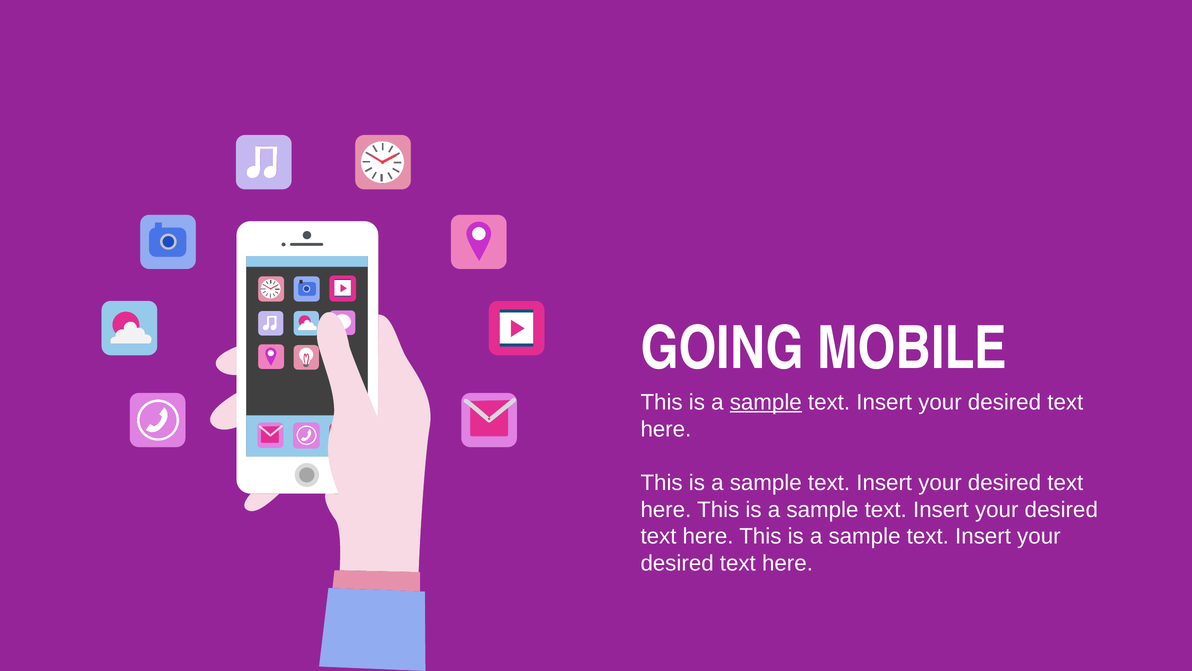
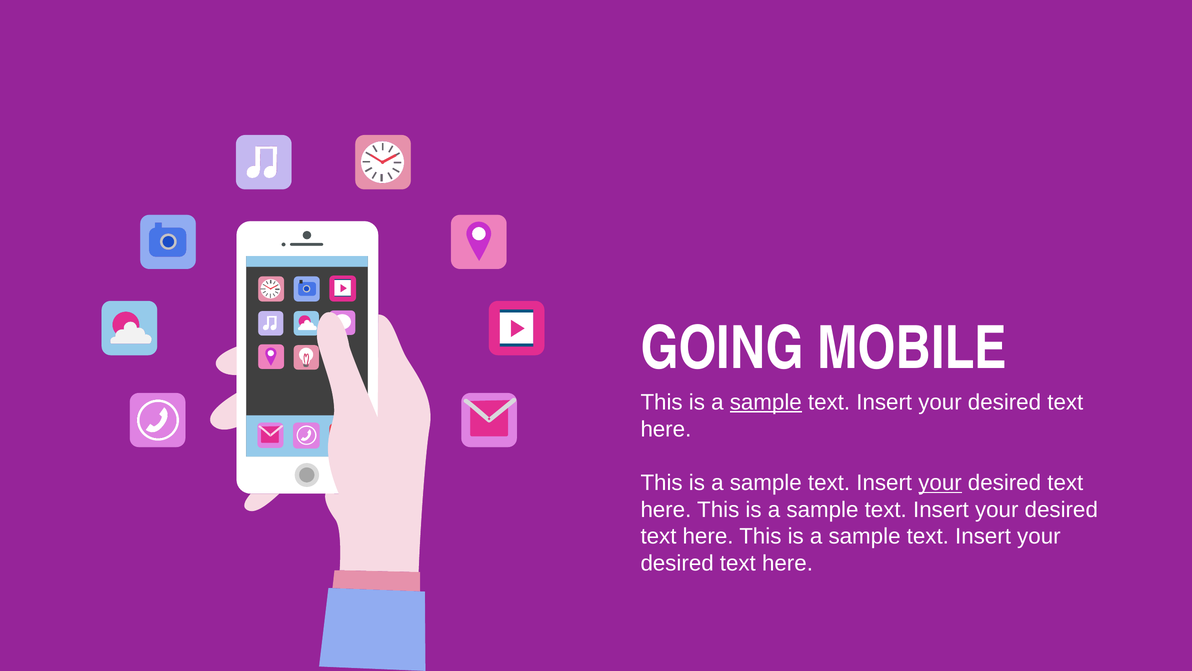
your underline: none -> present (940, 482)
